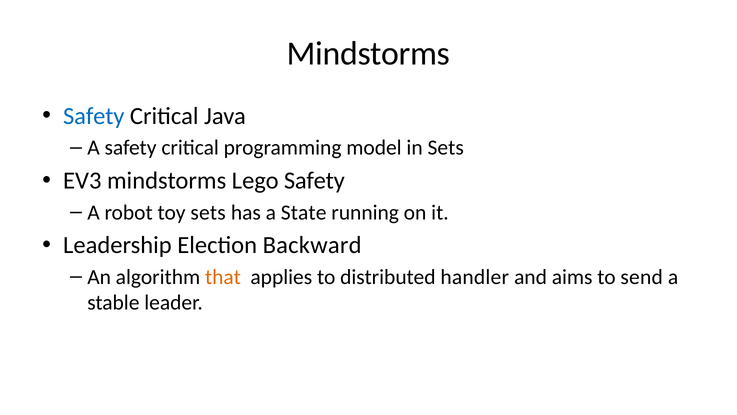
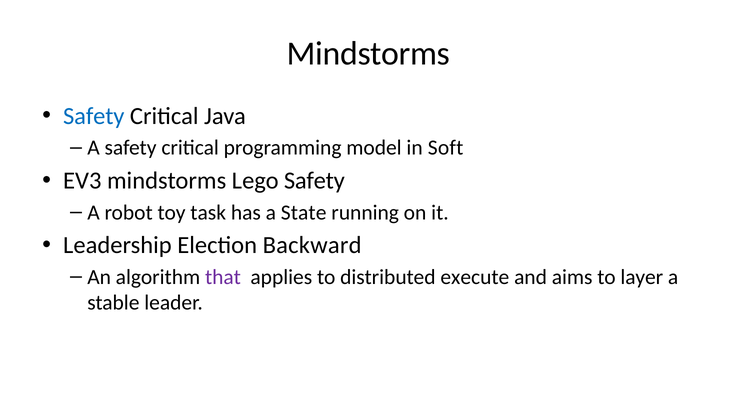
in Sets: Sets -> Soft (446, 148)
toy sets: sets -> task (208, 212)
that colour: orange -> purple (223, 277)
handler: handler -> execute (475, 277)
send: send -> layer (642, 277)
